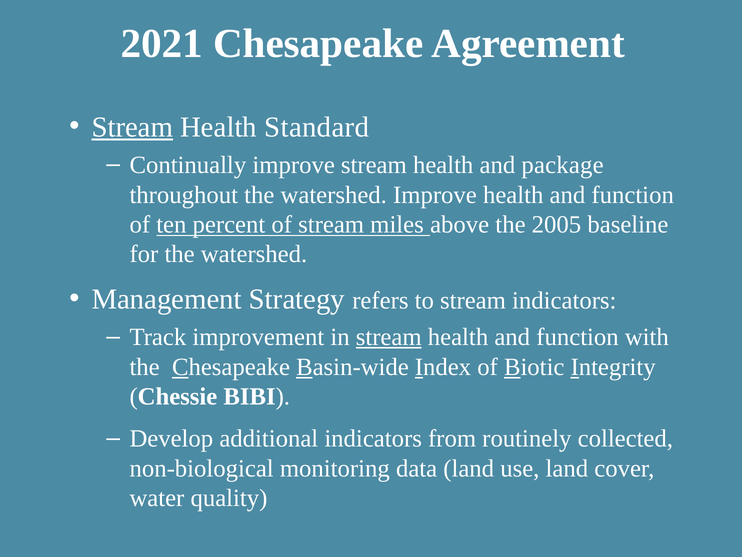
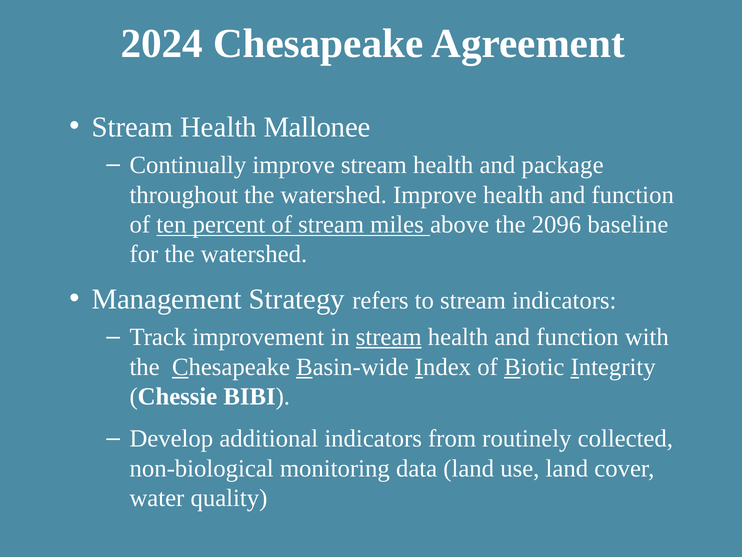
2021: 2021 -> 2024 (162, 44)
Stream underline: present -> none (132, 127)
Standard: Standard -> Mallonee (317, 127)
2005: 2005 -> 2096 (556, 224)
